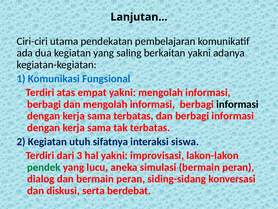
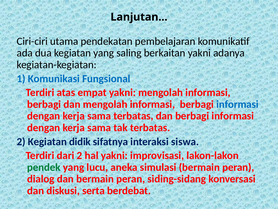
informasi colour: black -> blue (237, 104)
utuh: utuh -> didik (80, 141)
dari 3: 3 -> 2 (79, 155)
